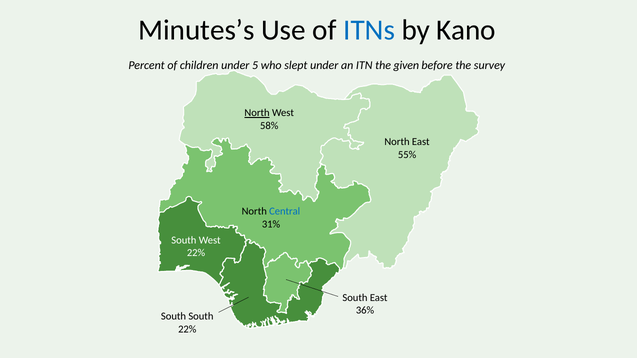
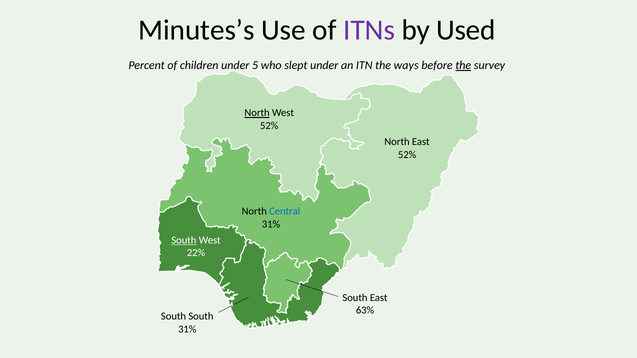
ITNs colour: blue -> purple (369, 30)
Kano: Kano -> Used (466, 30)
given: given -> ways (406, 66)
the underline: none -> present (463, 66)
58%: 58% -> 52% (269, 126)
55%: 55% -> 52% (407, 155)
South underline: none -> present (184, 240)
36%: 36% -> 63% (365, 311)
22%: 22% -> 31% (187, 329)
